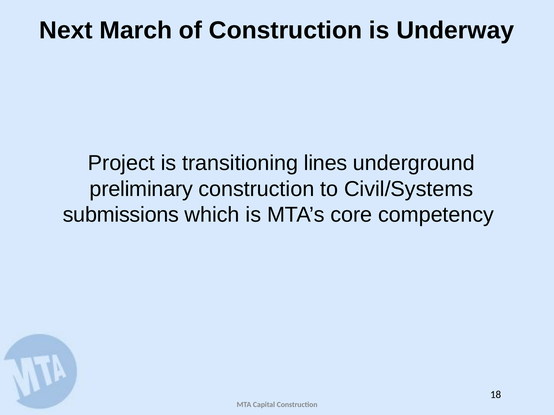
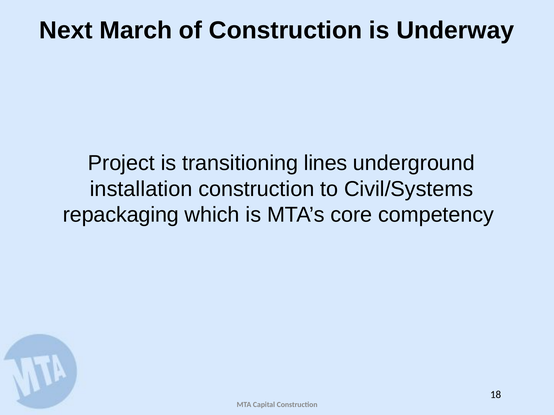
preliminary: preliminary -> installation (141, 189)
submissions: submissions -> repackaging (121, 215)
